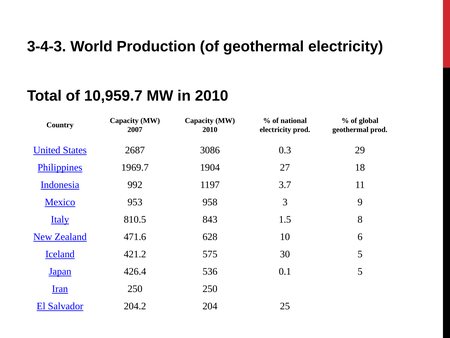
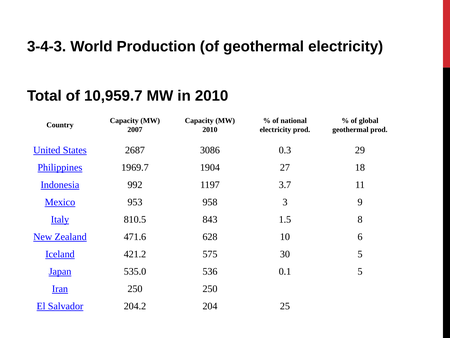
426.4: 426.4 -> 535.0 (135, 271)
